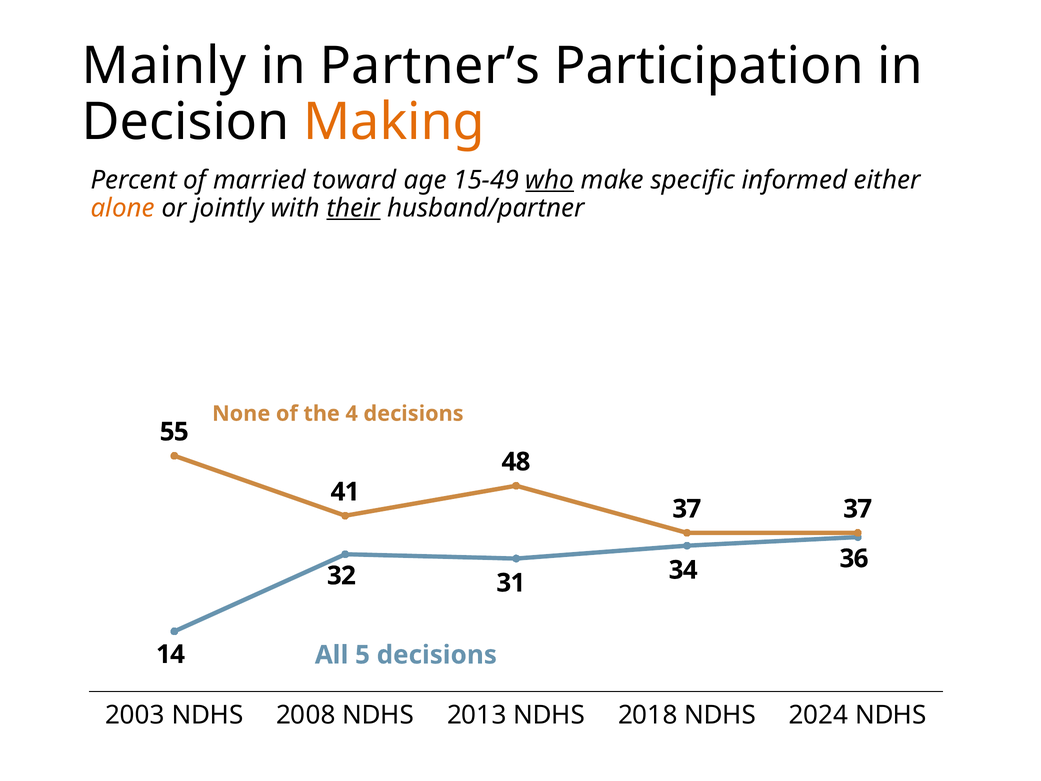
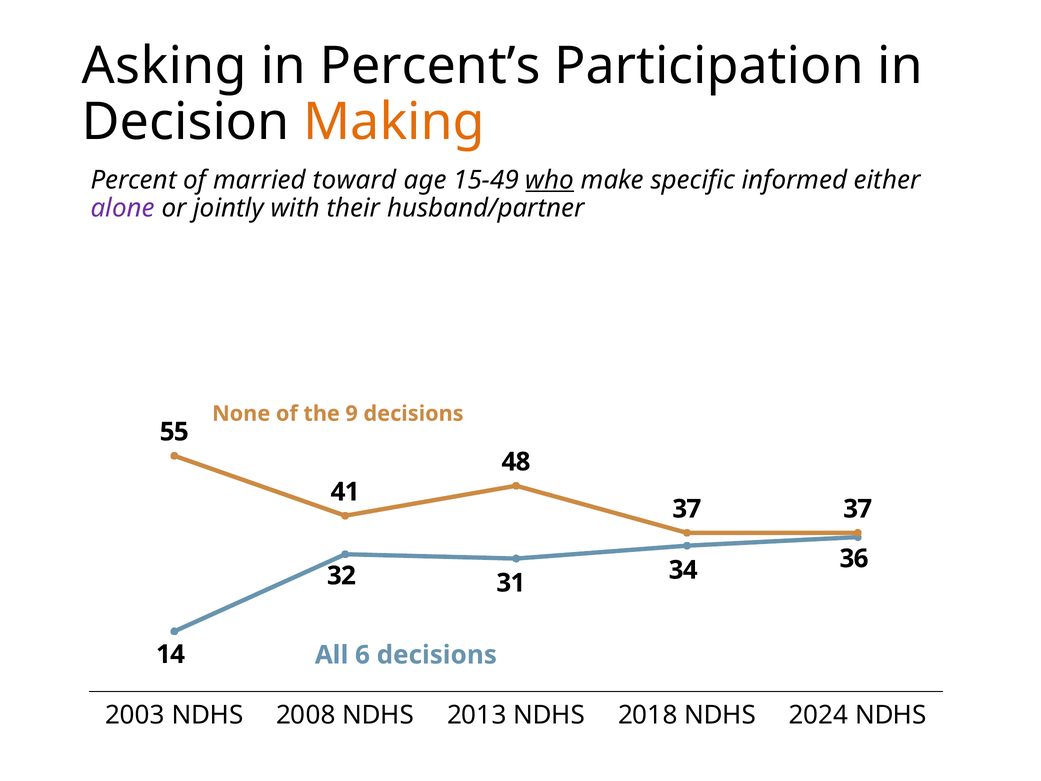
Mainly: Mainly -> Asking (164, 66)
Partner’s: Partner’s -> Percent’s (430, 66)
alone colour: orange -> purple (123, 208)
their underline: present -> none (353, 208)
4: 4 -> 9 (352, 414)
5: 5 -> 6 (362, 655)
